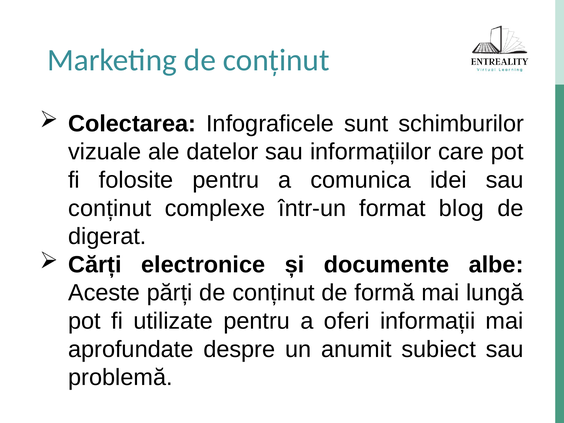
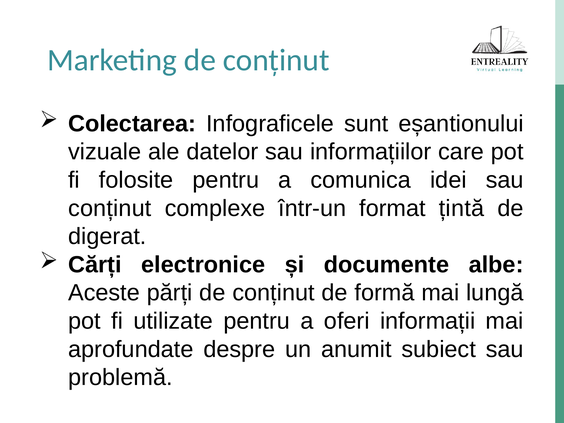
schimburilor: schimburilor -> eșantionului (461, 124)
blog: blog -> țintă (461, 208)
